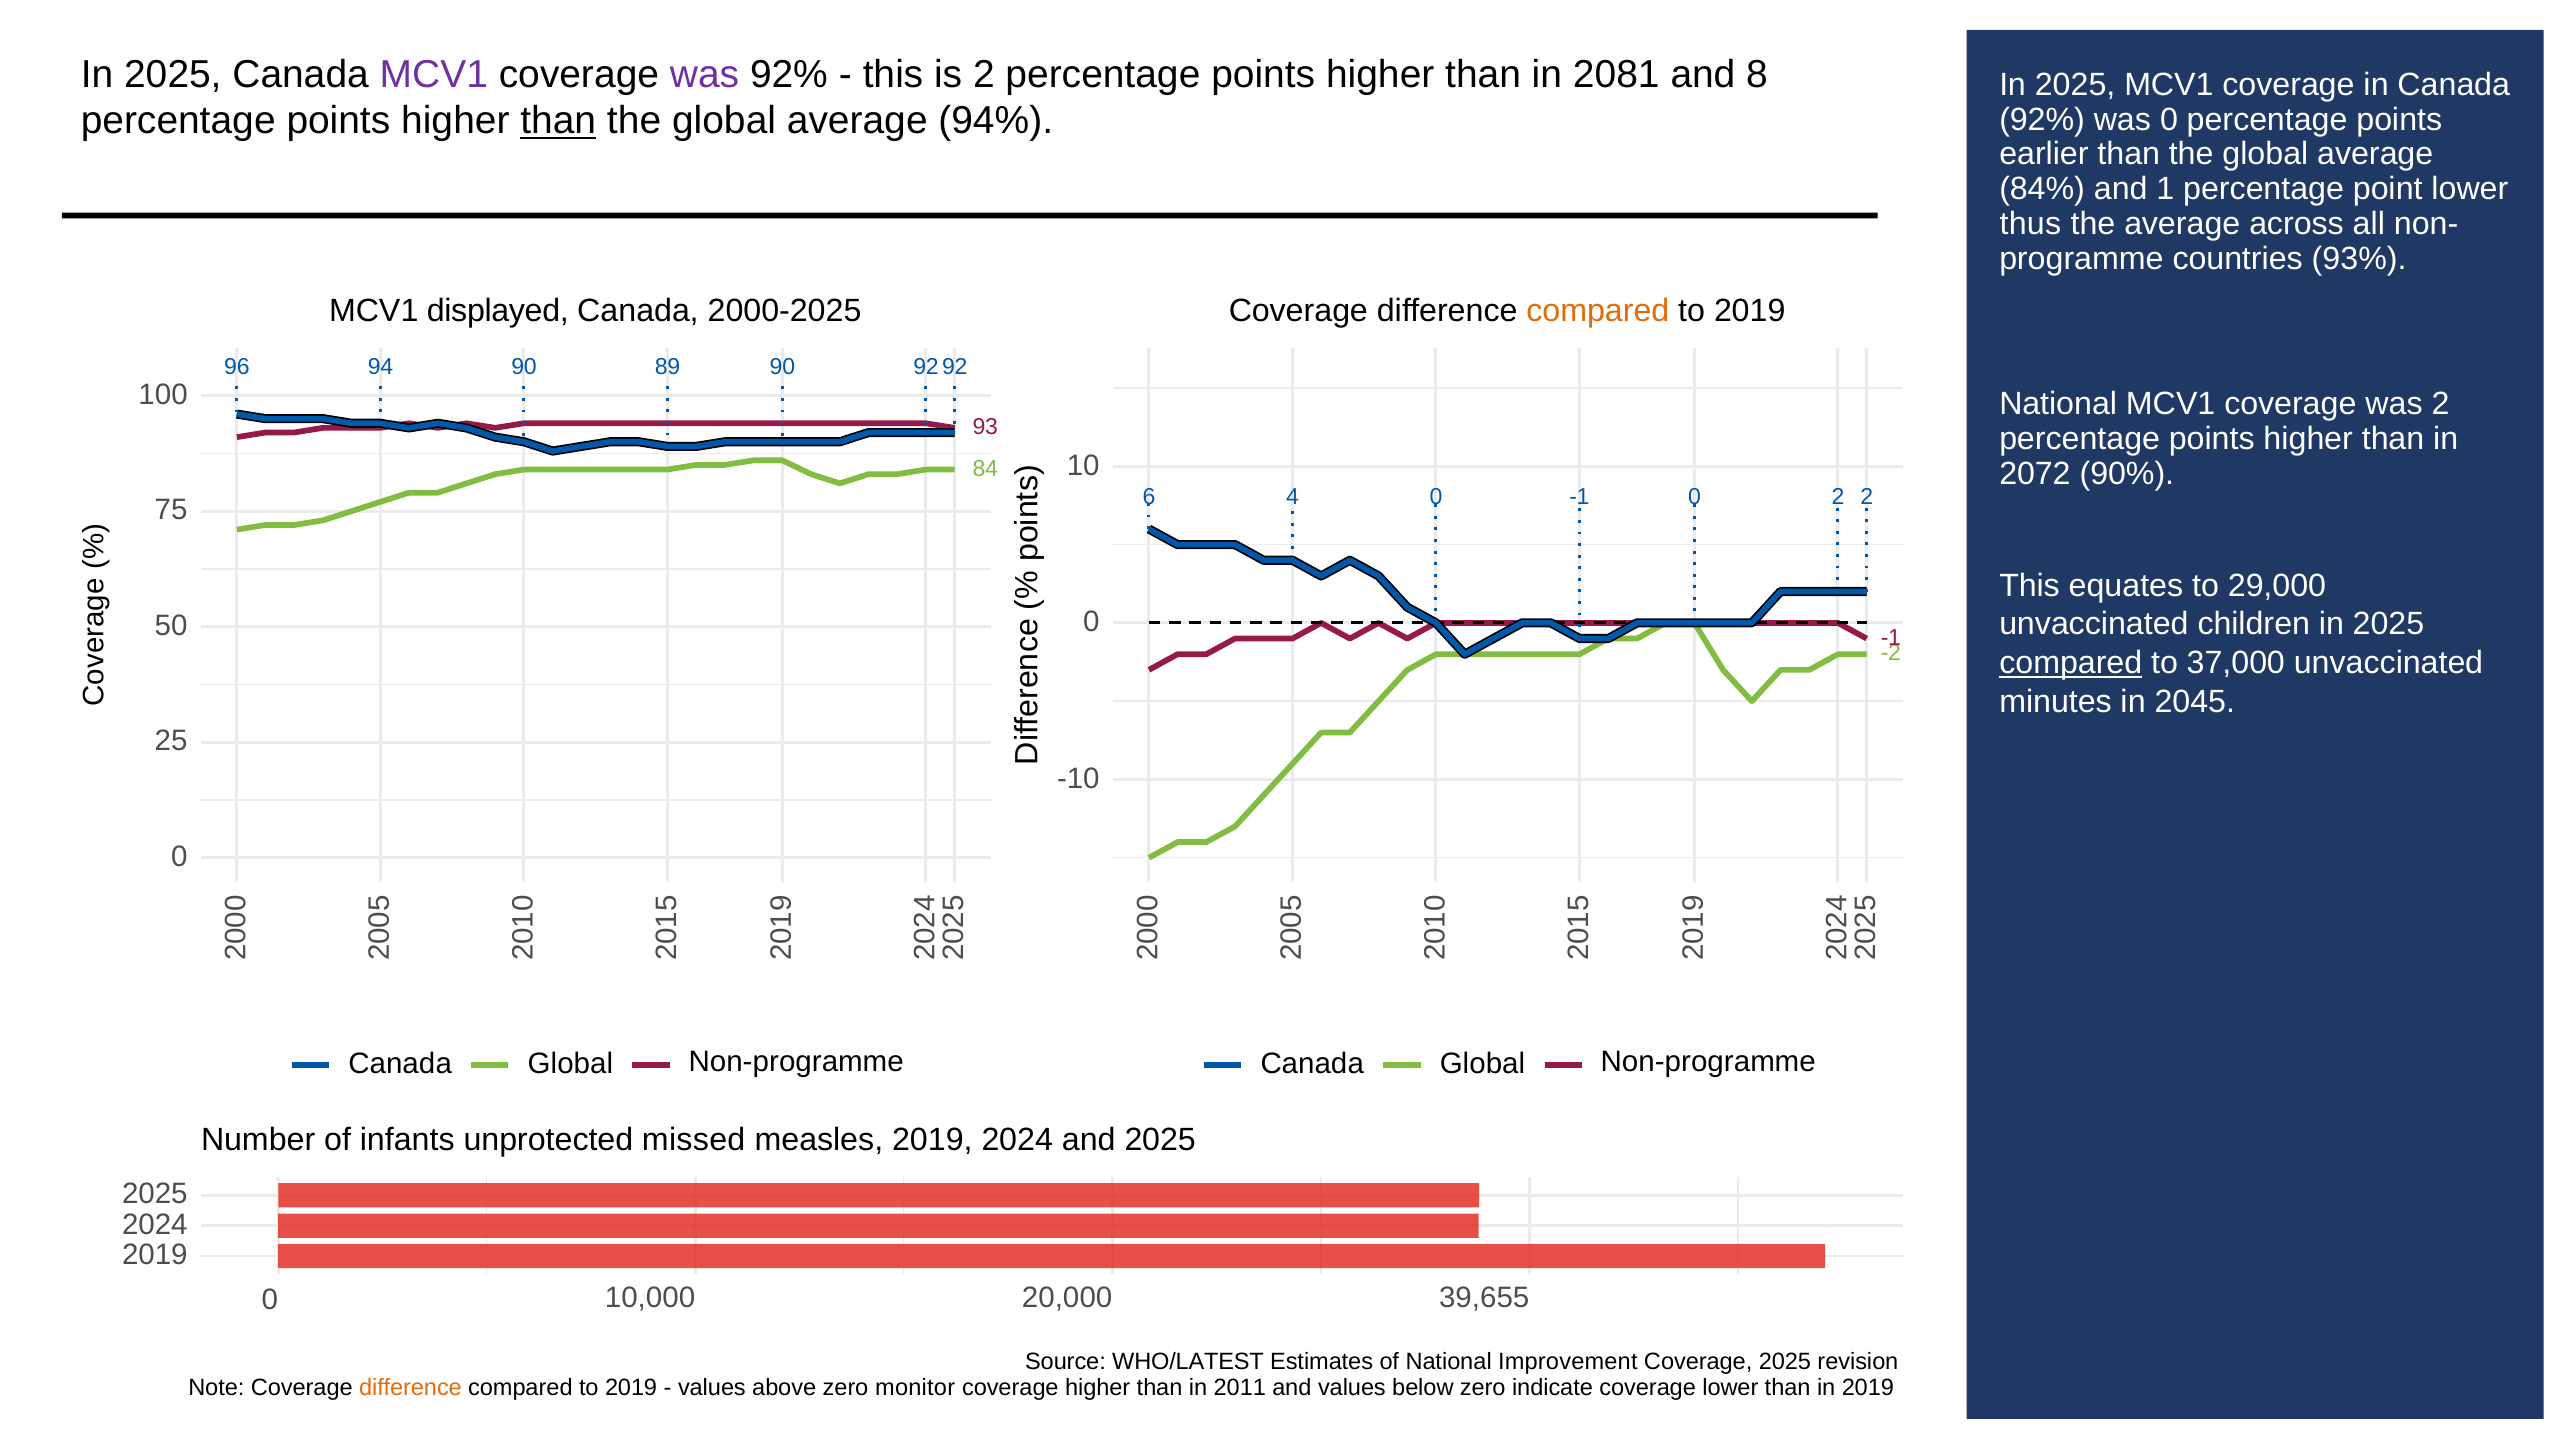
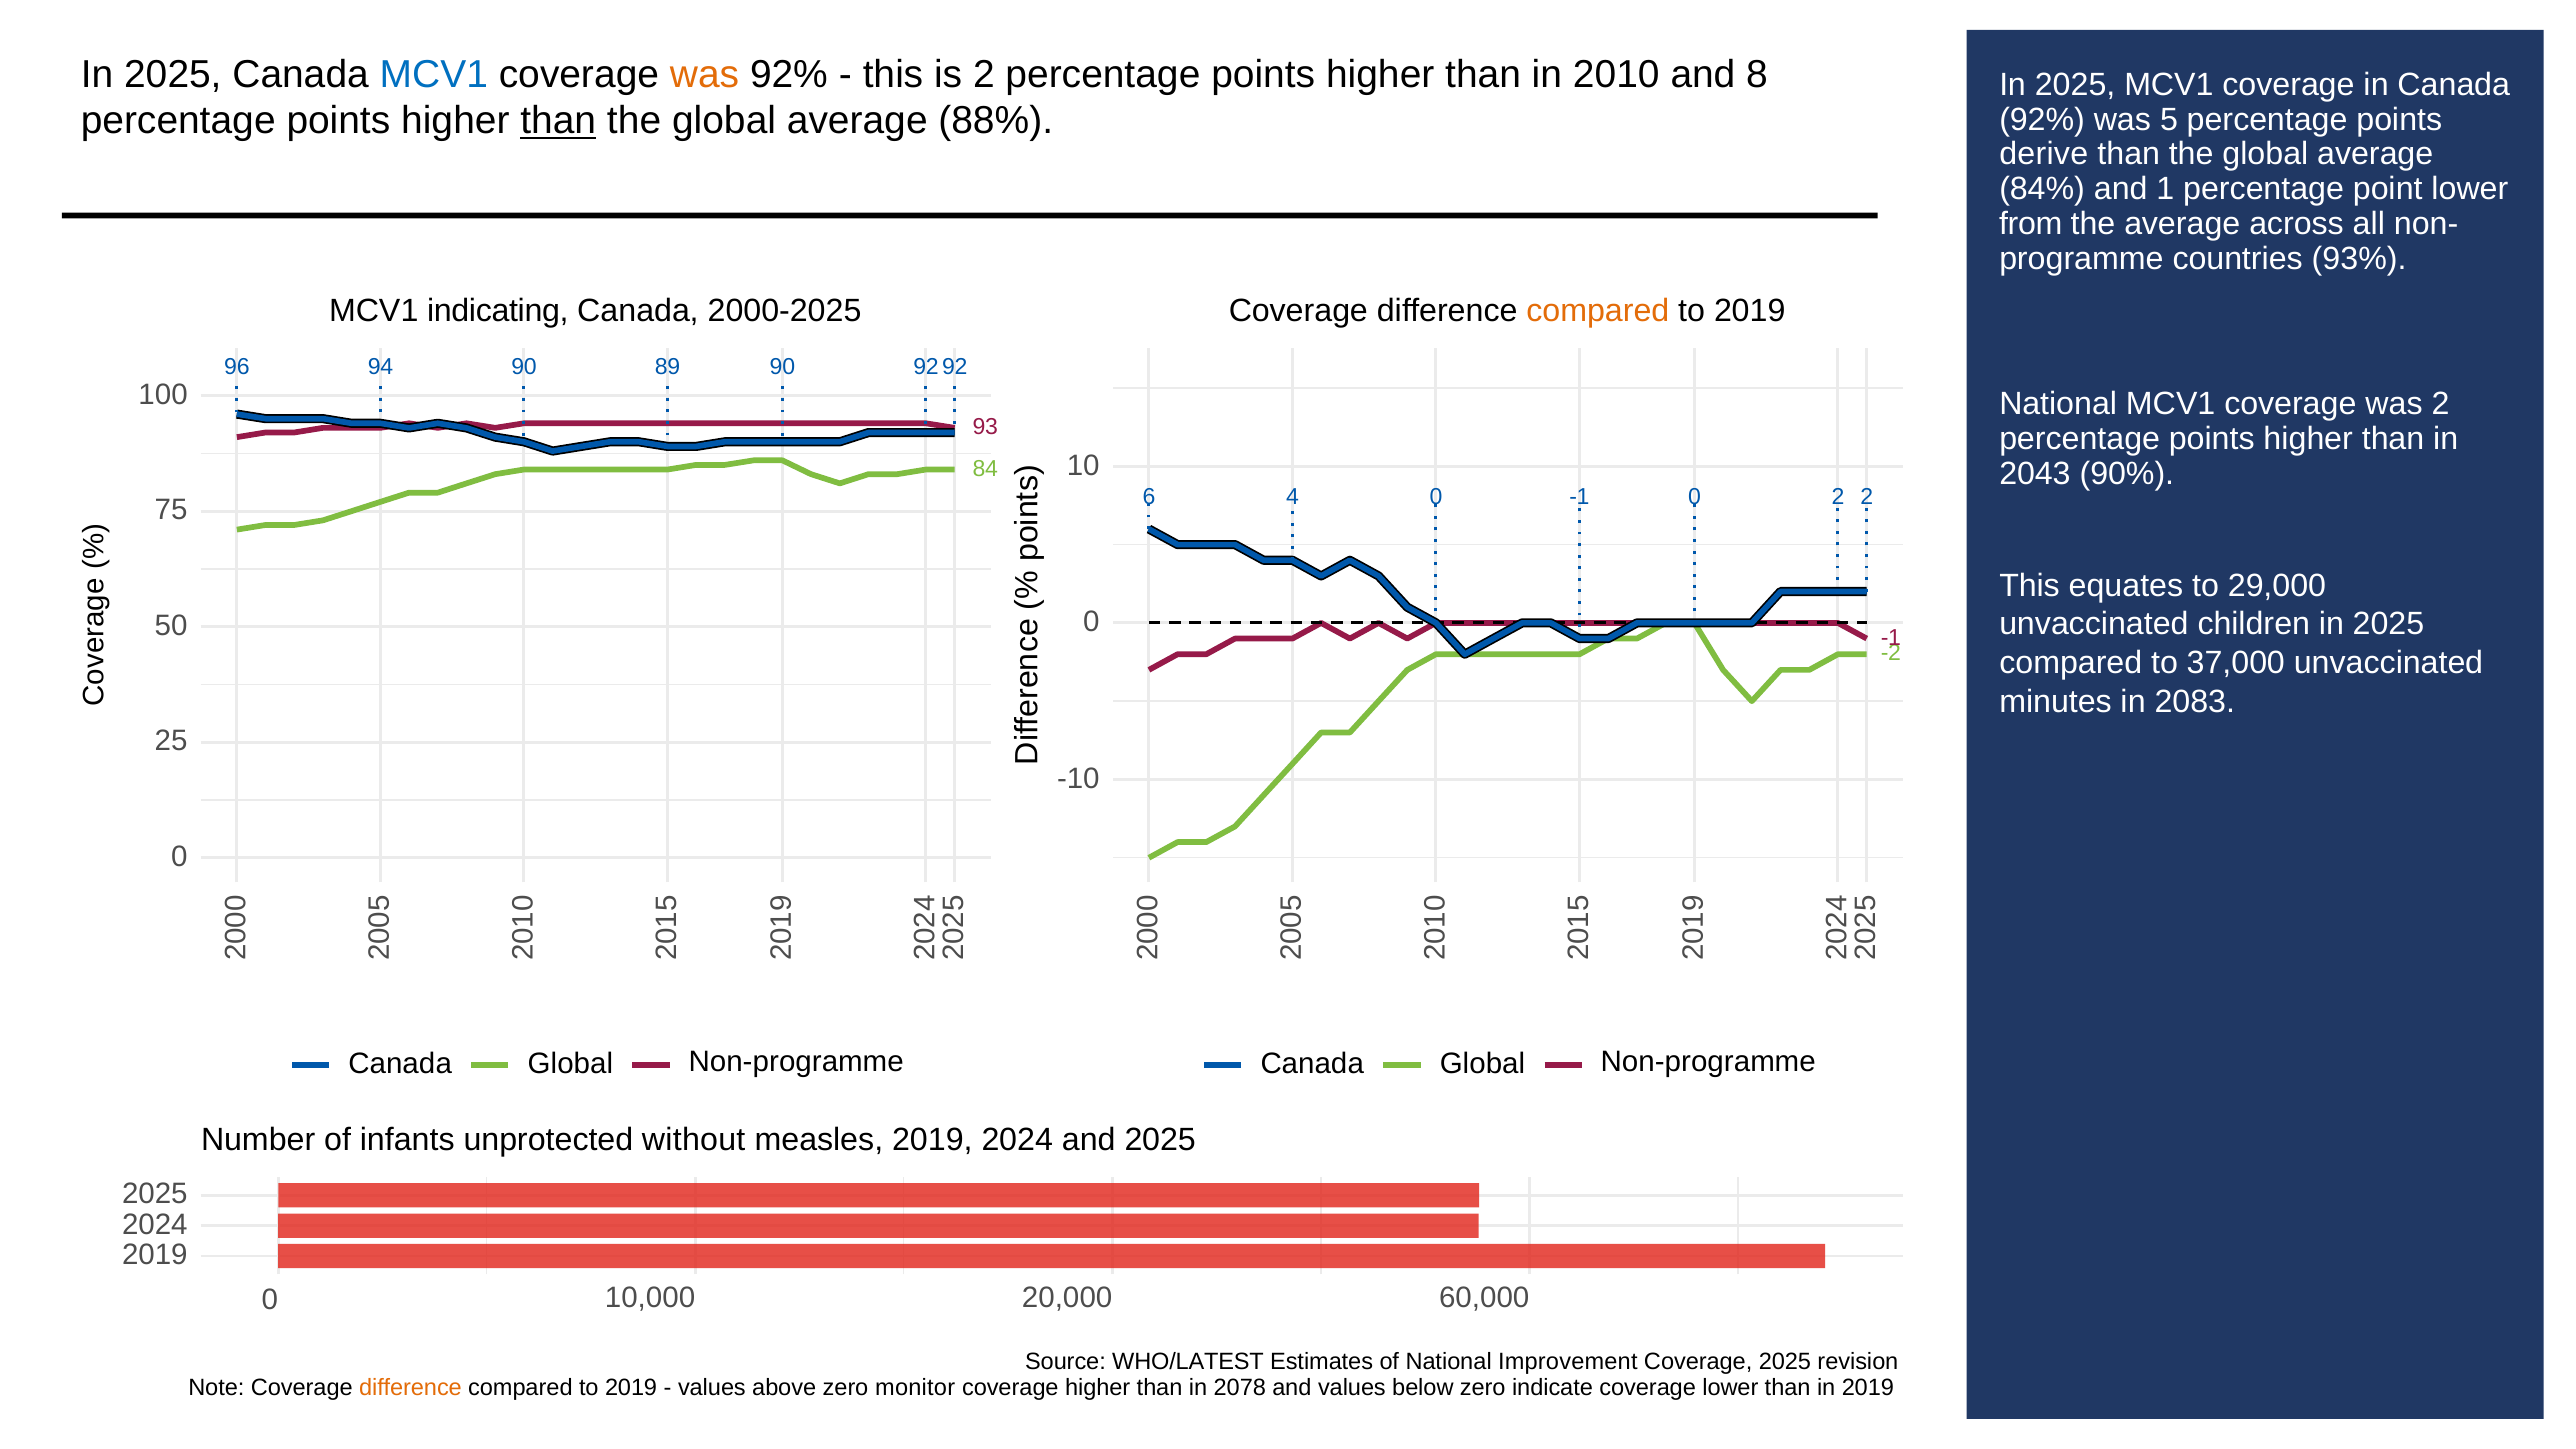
MCV1 colour: purple -> blue (434, 74)
was colour: purple -> orange (705, 74)
2081: 2081 -> 2010 (1616, 74)
94%: 94% -> 88% (996, 121)
was 0: 0 -> 5 (2169, 119)
earlier: earlier -> derive (2044, 154)
thus: thus -> from (2031, 224)
displayed: displayed -> indicating (498, 311)
2072: 2072 -> 2043 (2035, 474)
compared underline: present -> none (2071, 663)
2045: 2045 -> 2083 (2195, 701)
missed: missed -> without (694, 1140)
39,655: 39,655 -> 60,000 (1484, 1298)
2011: 2011 -> 2078 (1240, 1387)
